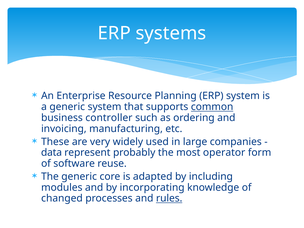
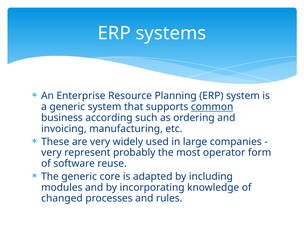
controller: controller -> according (109, 118)
data: data -> very (51, 153)
rules underline: present -> none (169, 198)
